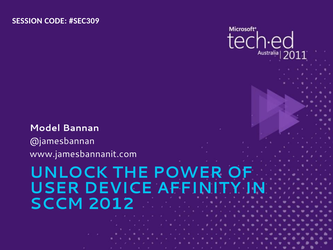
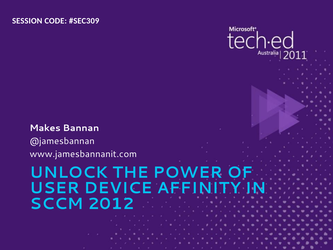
Model: Model -> Makes (45, 128)
